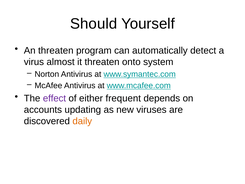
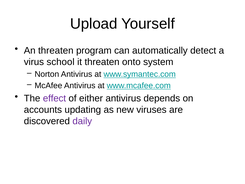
Should: Should -> Upload (94, 24)
almost: almost -> school (61, 62)
either frequent: frequent -> antivirus (123, 98)
daily colour: orange -> purple (82, 121)
